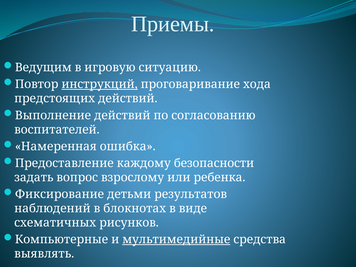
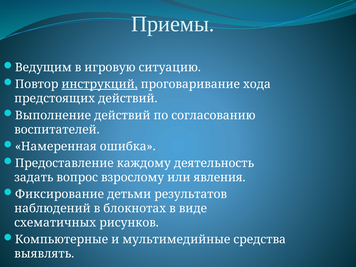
безопасности: безопасности -> деятельность (214, 163)
ребенка: ребенка -> явления (220, 177)
мультимедийные underline: present -> none (176, 240)
